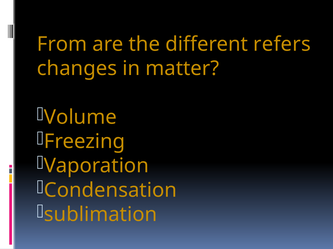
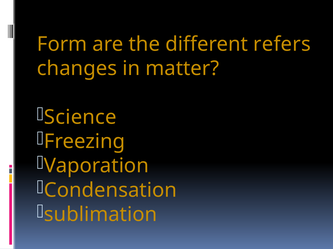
From: From -> Form (62, 44)
Volume: Volume -> Science (80, 117)
